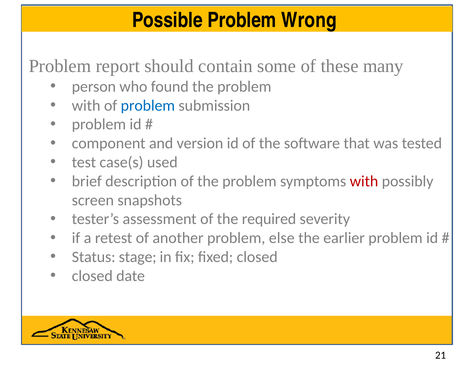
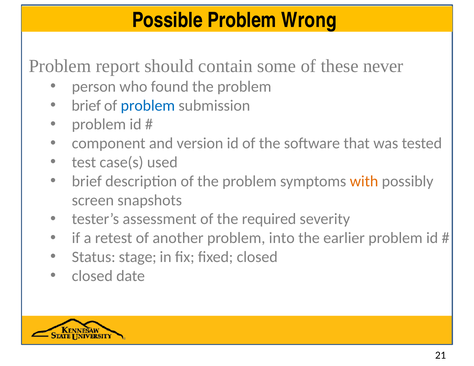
many: many -> never (383, 66)
with: with -> brief (86, 106)
with colour: red -> orange (364, 181)
else: else -> into (282, 238)
